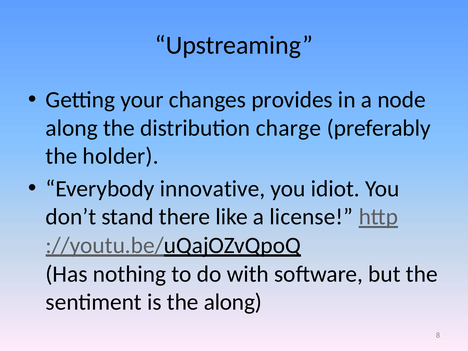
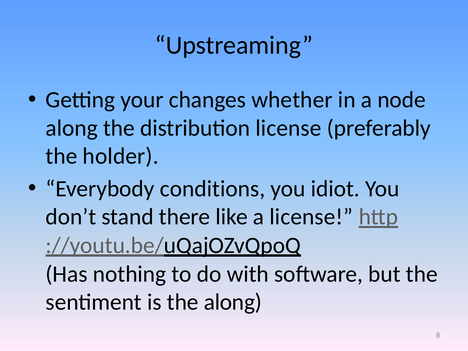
provides: provides -> whether (292, 100)
distribution charge: charge -> license (288, 128)
innovative: innovative -> conditions (213, 189)
